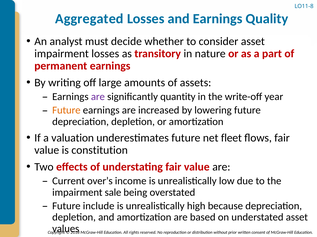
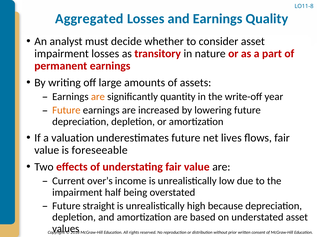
are colour: purple -> orange (98, 97)
fleet: fleet -> lives (231, 138)
constitution: constitution -> foreseeable (100, 151)
sale: sale -> half (113, 193)
include: include -> straight (99, 206)
